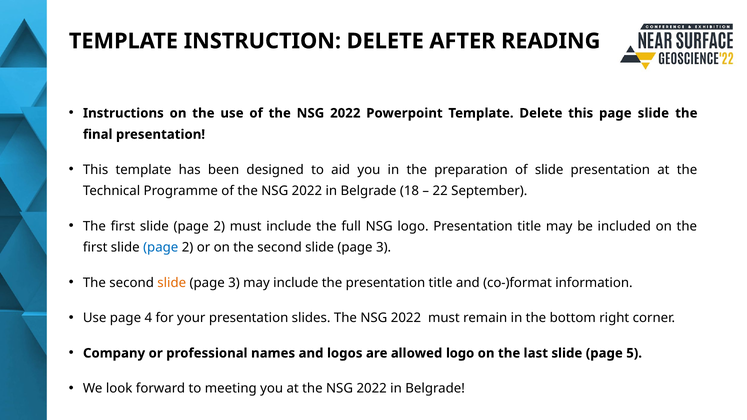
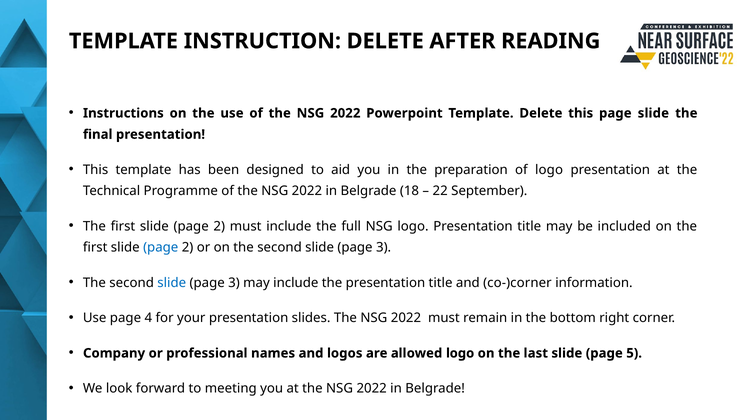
of slide: slide -> logo (549, 170)
slide colour: orange -> blue (172, 283)
co-)format: co-)format -> co-)corner (517, 283)
